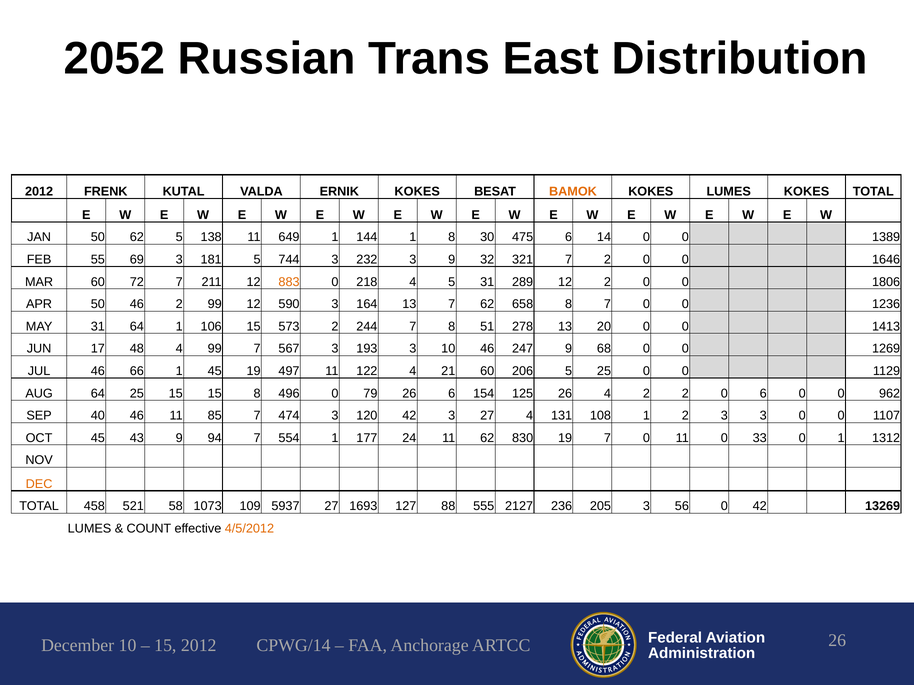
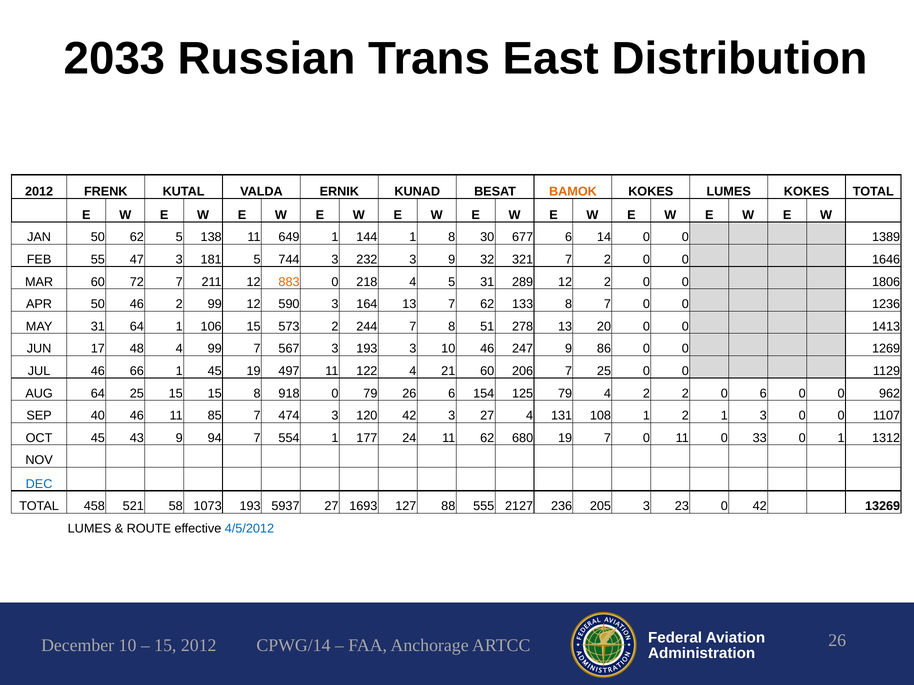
2052: 2052 -> 2033 (115, 59)
ERNIK KOKES: KOKES -> KUNAD (417, 192)
475: 475 -> 677 (523, 237)
69: 69 -> 47 (137, 260)
658: 658 -> 133 (523, 304)
68: 68 -> 86 (604, 349)
206 5: 5 -> 7 (569, 371)
496: 496 -> 918 (289, 394)
125 26: 26 -> 79 (565, 394)
2 3: 3 -> 1 (724, 416)
830: 830 -> 680 (523, 438)
DEC colour: orange -> blue (39, 484)
1073 109: 109 -> 193 (250, 506)
56: 56 -> 23 (682, 506)
COUNT: COUNT -> ROUTE (149, 529)
4/5/2012 colour: orange -> blue (249, 529)
